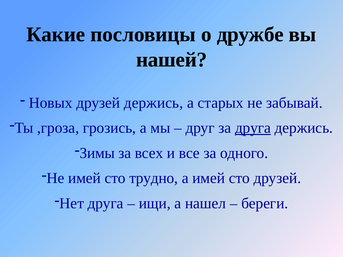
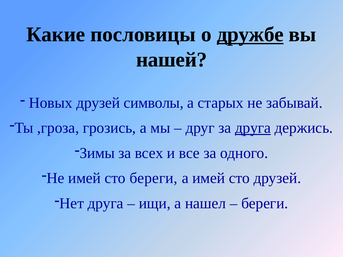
дружбе underline: none -> present (250, 35)
друзей держись: держись -> символы (154, 103)
сто трудно: трудно -> береги (154, 178)
